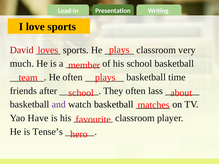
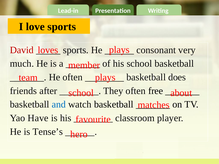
classroom: classroom -> consonant (156, 50)
time: time -> does (177, 77)
lass: lass -> free (156, 91)
and colour: purple -> blue (59, 105)
